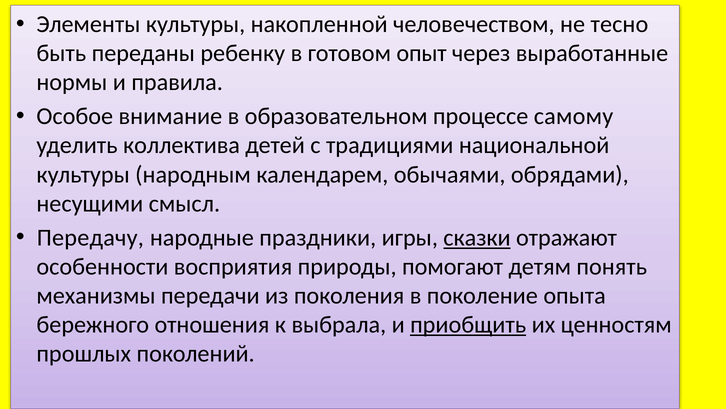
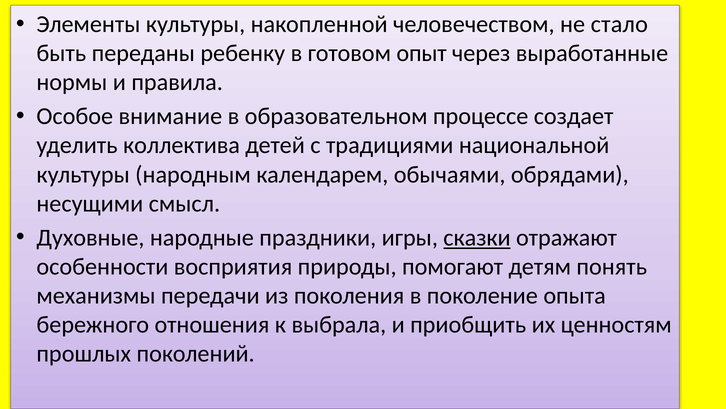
тесно: тесно -> стало (619, 24)
самому: самому -> создает (574, 116)
Передачу: Передачу -> Духовные (90, 237)
приобщить underline: present -> none (468, 324)
